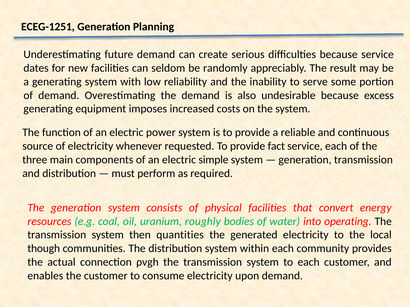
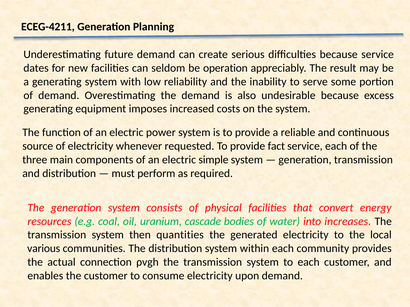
ECEG-1251: ECEG-1251 -> ECEG-4211 (48, 27)
randomly: randomly -> operation (225, 68)
roughly: roughly -> cascade (203, 222)
operating: operating -> increases (348, 222)
though: though -> various (44, 249)
